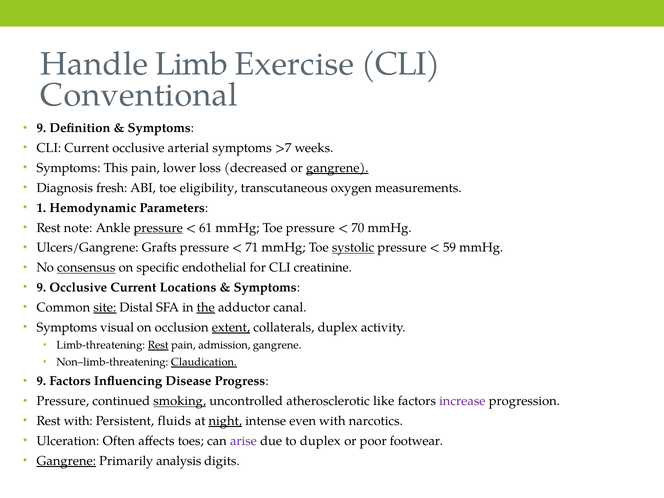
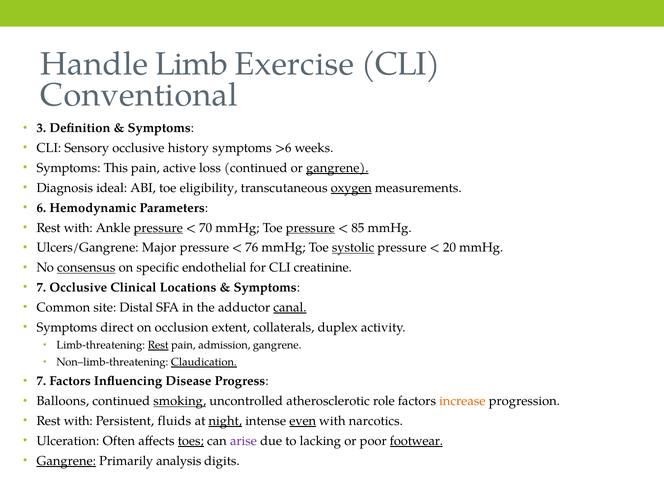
9: 9 -> 3 (41, 128)
CLI Current: Current -> Sensory (87, 148)
arterial: arterial -> history (188, 148)
>7: >7 -> >6 (283, 148)
lower: lower -> active (179, 168)
loss decreased: decreased -> continued (256, 168)
fresh: fresh -> ideal (112, 188)
oxygen underline: none -> present (351, 188)
1: 1 -> 6 (41, 208)
note: note -> with (78, 228)
61: 61 -> 70 (206, 228)
pressure underline: none -> present (310, 228)
70: 70 -> 85 (358, 228)
Grafts: Grafts -> Major (159, 248)
71: 71 -> 76 (252, 248)
59: 59 -> 20 (449, 248)
9: 9 -> 7 (41, 288)
Occlusive Current: Current -> Clinical (133, 288)
site underline: present -> none (105, 307)
the underline: present -> none (206, 307)
canal underline: none -> present (290, 307)
visual: visual -> direct (117, 327)
extent underline: present -> none (231, 327)
9: 9 -> 7 (41, 381)
Pressure: Pressure -> Balloons (63, 401)
like: like -> role (384, 401)
increase colour: purple -> orange (462, 401)
even underline: none -> present (303, 421)
toes underline: none -> present (191, 441)
to duplex: duplex -> lacking (320, 441)
footwear underline: none -> present (416, 441)
